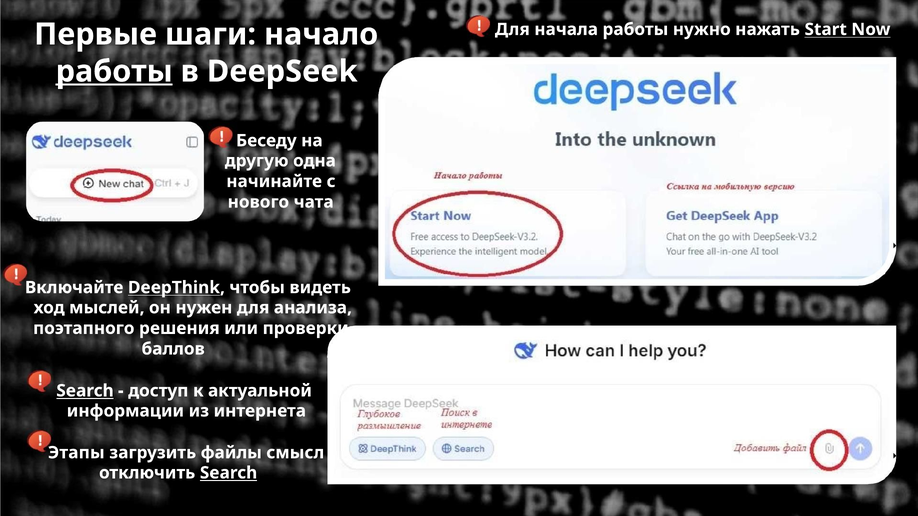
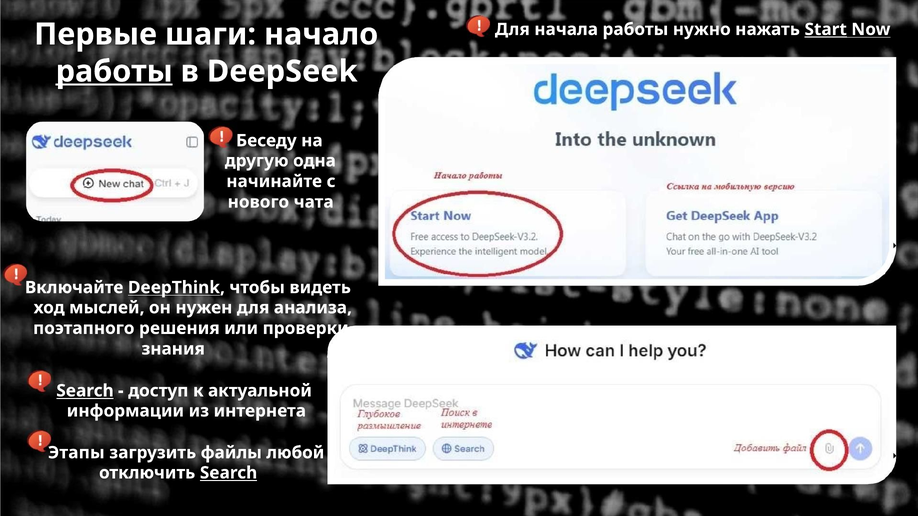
Start underline: none -> present (826, 29)
баллов: баллов -> знания (173, 349)
смысл: смысл -> любой (295, 453)
